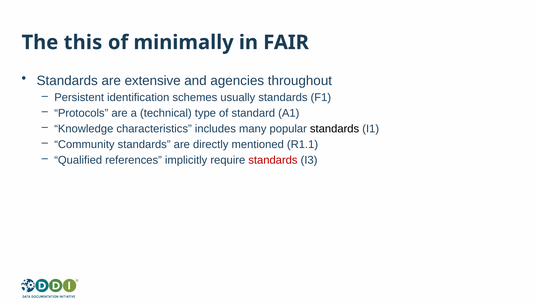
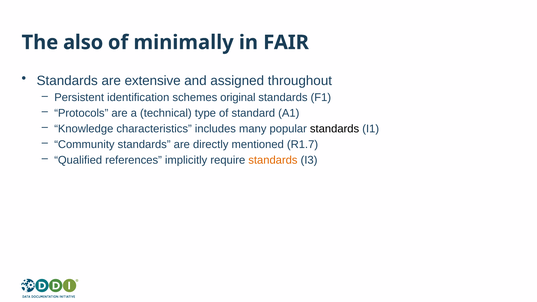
this: this -> also (83, 42)
agencies: agencies -> assigned (237, 81)
usually: usually -> original (238, 97)
R1.1: R1.1 -> R1.7 (302, 144)
standards colour: red -> orange (273, 160)
